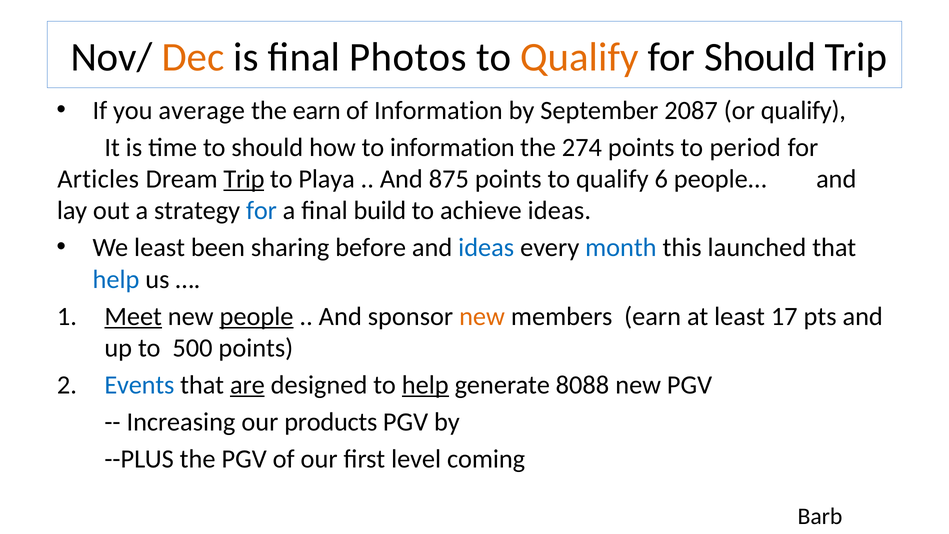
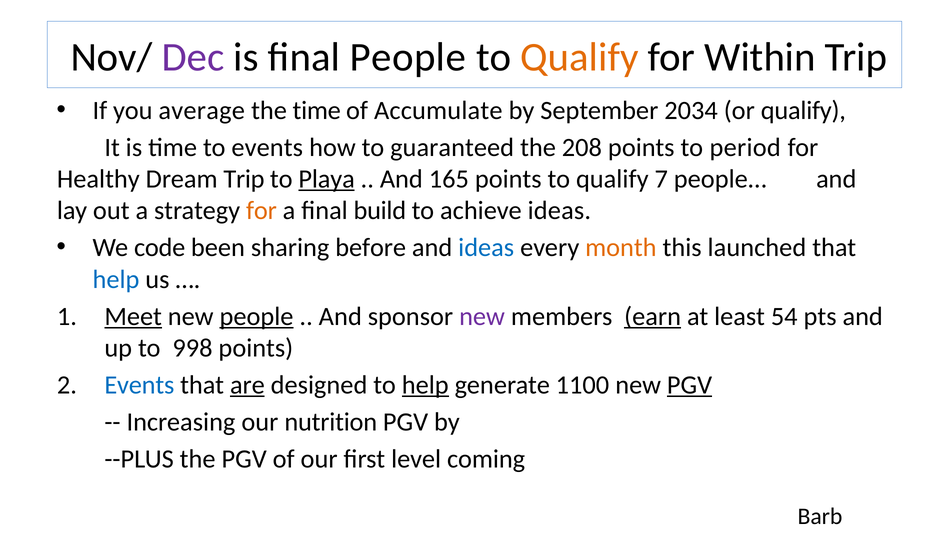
Dec colour: orange -> purple (193, 57)
final Photos: Photos -> People (408, 57)
for Should: Should -> Within (760, 57)
the earn: earn -> time (317, 110)
of Information: Information -> Accumulate (438, 110)
2087: 2087 -> 2034 (691, 110)
to should: should -> events (267, 147)
to information: information -> guaranteed (452, 147)
274: 274 -> 208 (582, 147)
Articles: Articles -> Healthy (98, 179)
Trip underline: present -> none (244, 179)
Playa underline: none -> present (327, 179)
875: 875 -> 165 (449, 179)
6: 6 -> 7 (661, 179)
for colour: blue -> orange (261, 211)
We least: least -> code (160, 248)
month colour: blue -> orange (621, 248)
new colour: orange -> purple (482, 316)
earn underline: none -> present (653, 316)
17: 17 -> 54 (784, 316)
500: 500 -> 998 (193, 348)
8088: 8088 -> 1100 (582, 385)
PGV underline: none -> present (690, 385)
products: products -> nutrition (331, 422)
